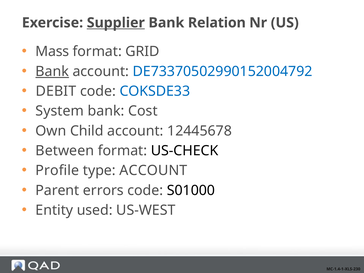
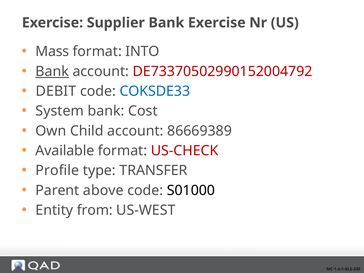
Supplier underline: present -> none (116, 23)
Bank Relation: Relation -> Exercise (217, 23)
GRID: GRID -> INTO (142, 52)
DE73370502990152004792 colour: blue -> red (223, 71)
12445678: 12445678 -> 86669389 (200, 131)
Between: Between -> Available (65, 151)
US-CHECK colour: black -> red (185, 151)
type ACCOUNT: ACCOUNT -> TRANSFER (153, 171)
errors: errors -> above (103, 190)
used: used -> from (95, 210)
